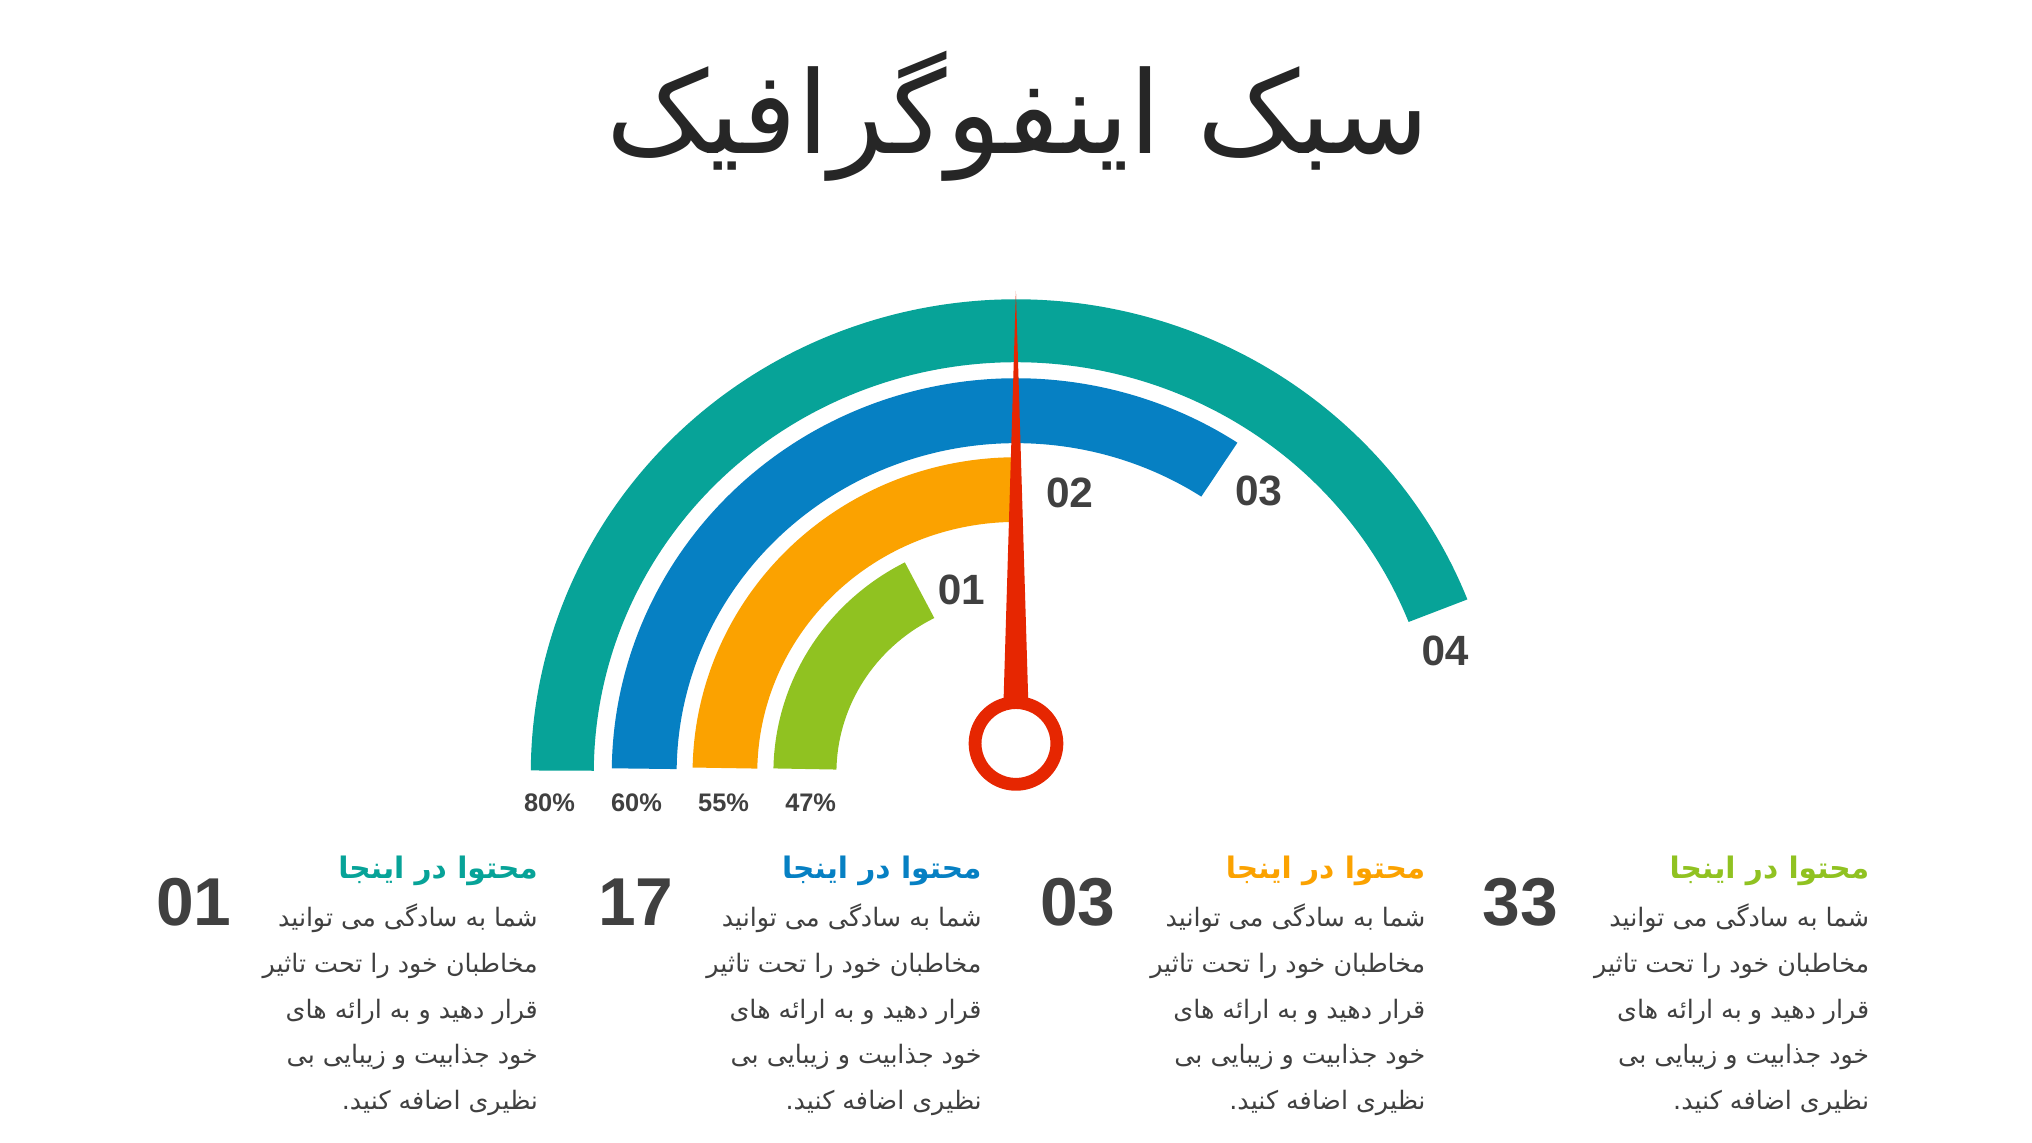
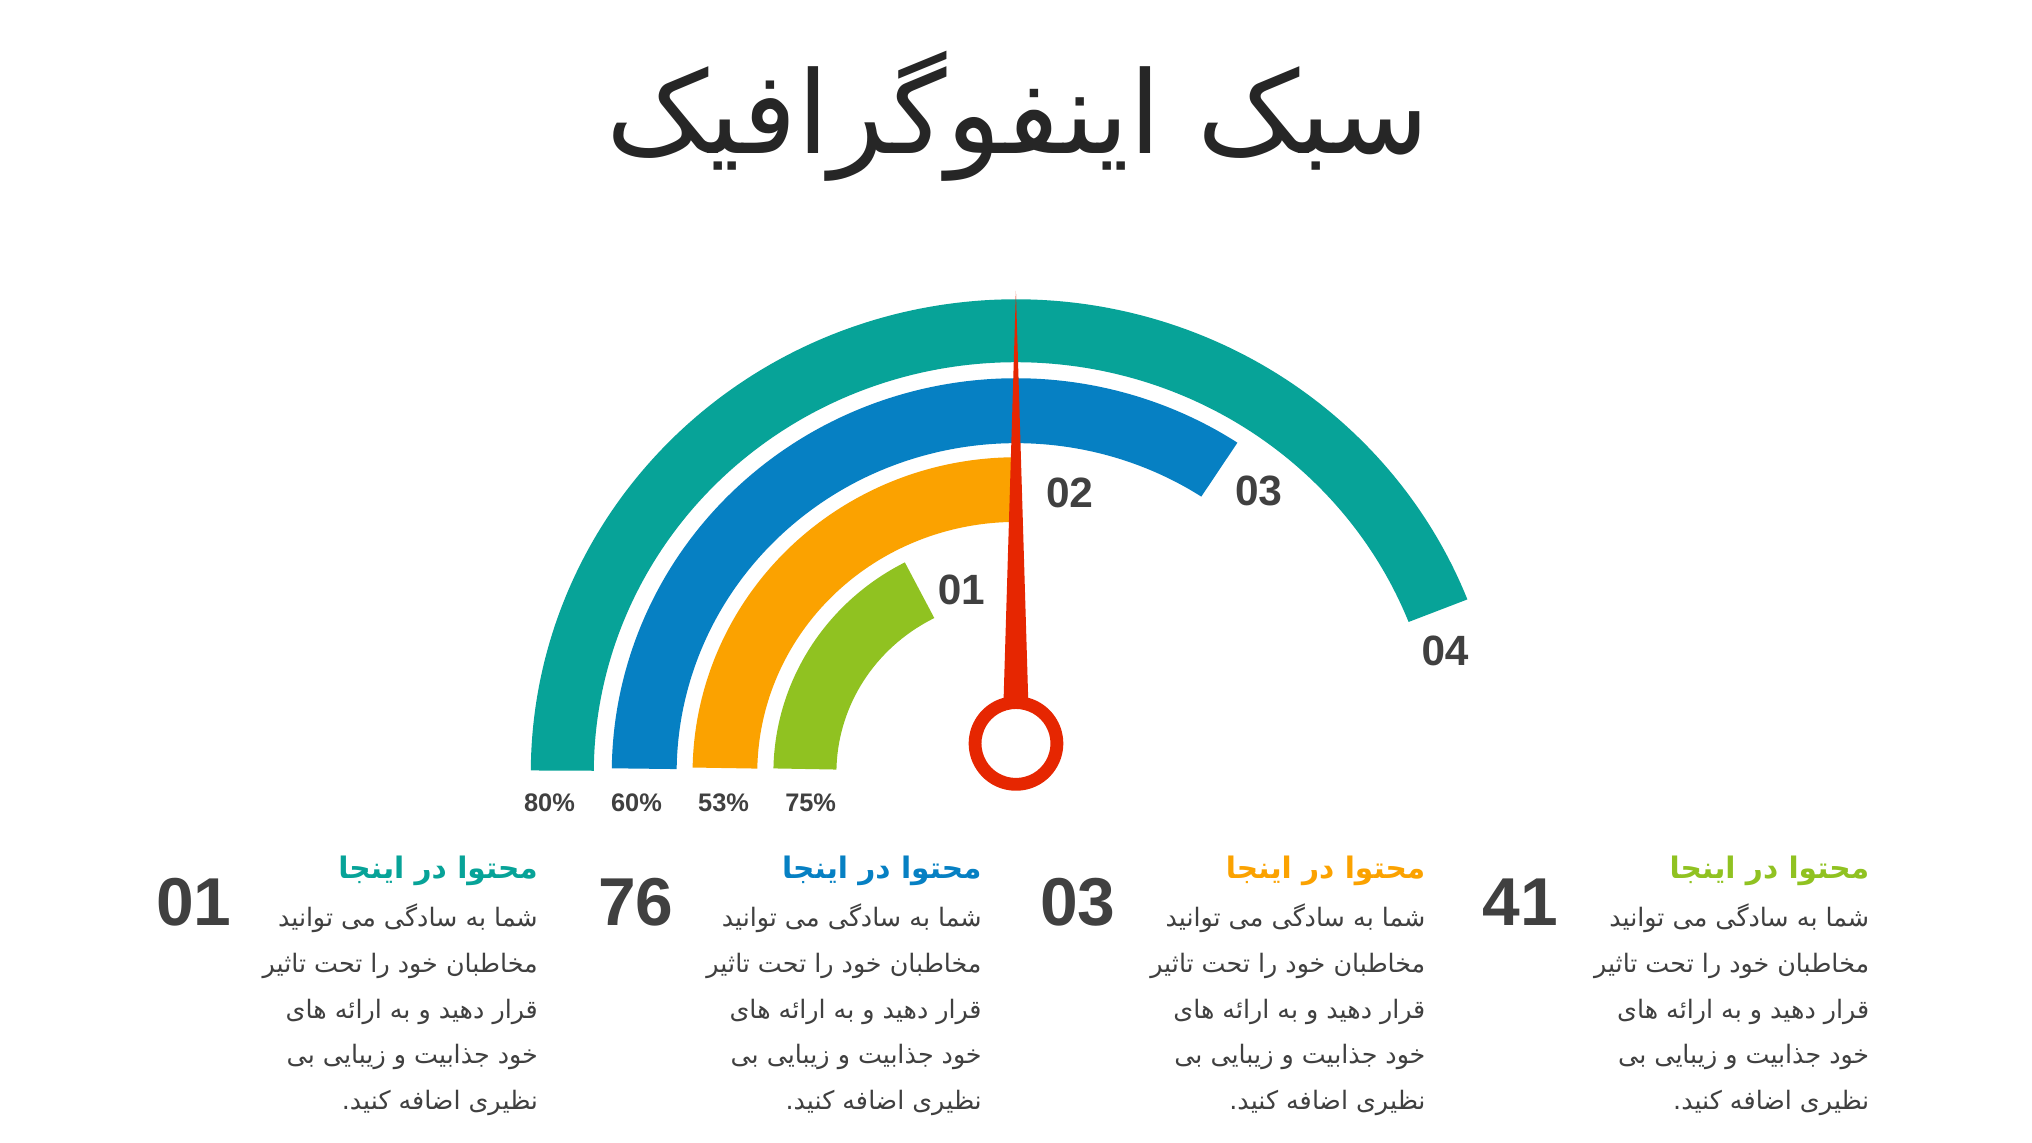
55%: 55% -> 53% (724, 803)
47%: 47% -> 75% (811, 803)
17: 17 -> 76 (636, 903)
33: 33 -> 41 (1520, 903)
